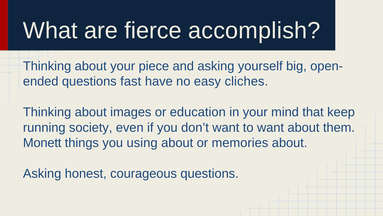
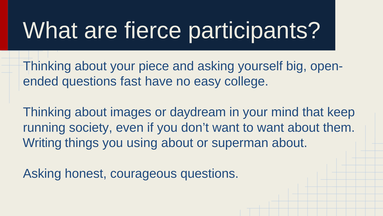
accomplish: accomplish -> participants (254, 30)
cliches: cliches -> college (246, 81)
education: education -> daydream (198, 112)
Monett: Monett -> Writing (42, 143)
memories: memories -> superman (240, 143)
